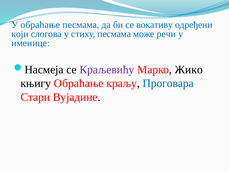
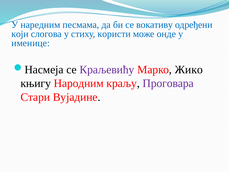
У обраћање: обраћање -> наредним (40, 25)
стиху песмама: песмама -> користи (114, 34)
речи: речи -> онде (166, 34)
књигу Обраћање: Обраћање -> Народним (79, 83)
Проговара colour: blue -> purple (168, 83)
